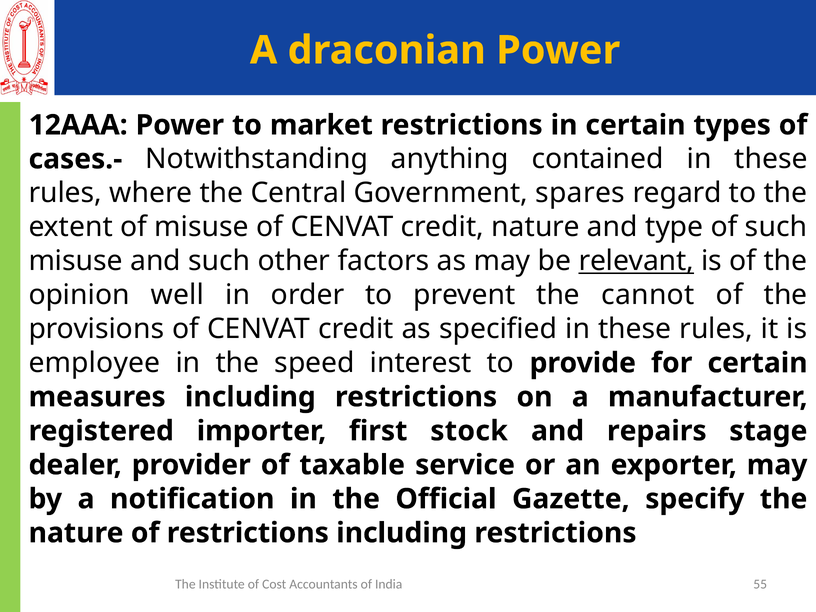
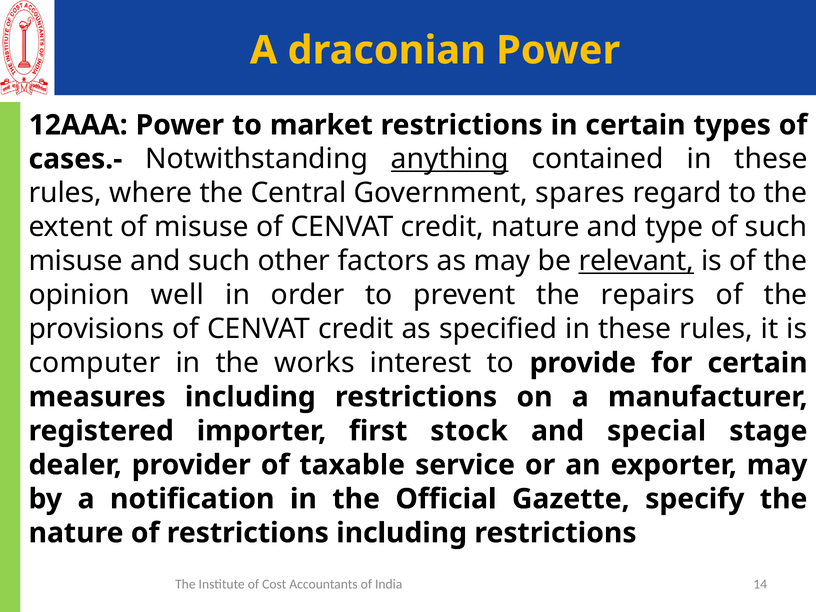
anything underline: none -> present (450, 159)
cannot: cannot -> repairs (648, 295)
employee: employee -> computer (94, 363)
speed: speed -> works (315, 363)
repairs: repairs -> special (657, 431)
55: 55 -> 14 (760, 584)
